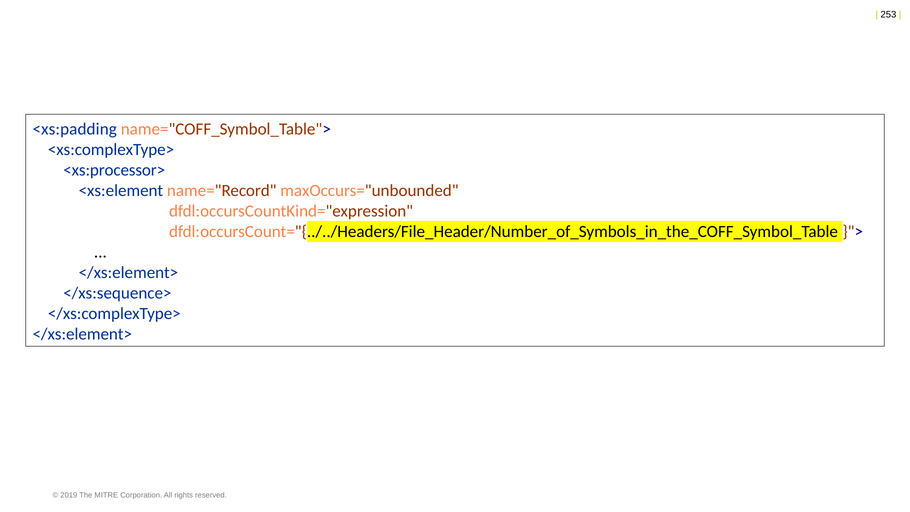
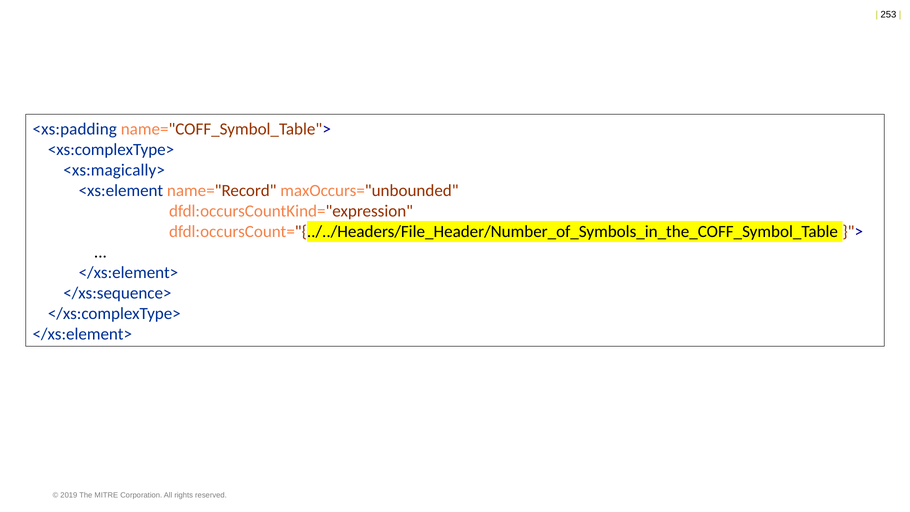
<xs:processor>: <xs:processor> -> <xs:magically> (114, 170)
